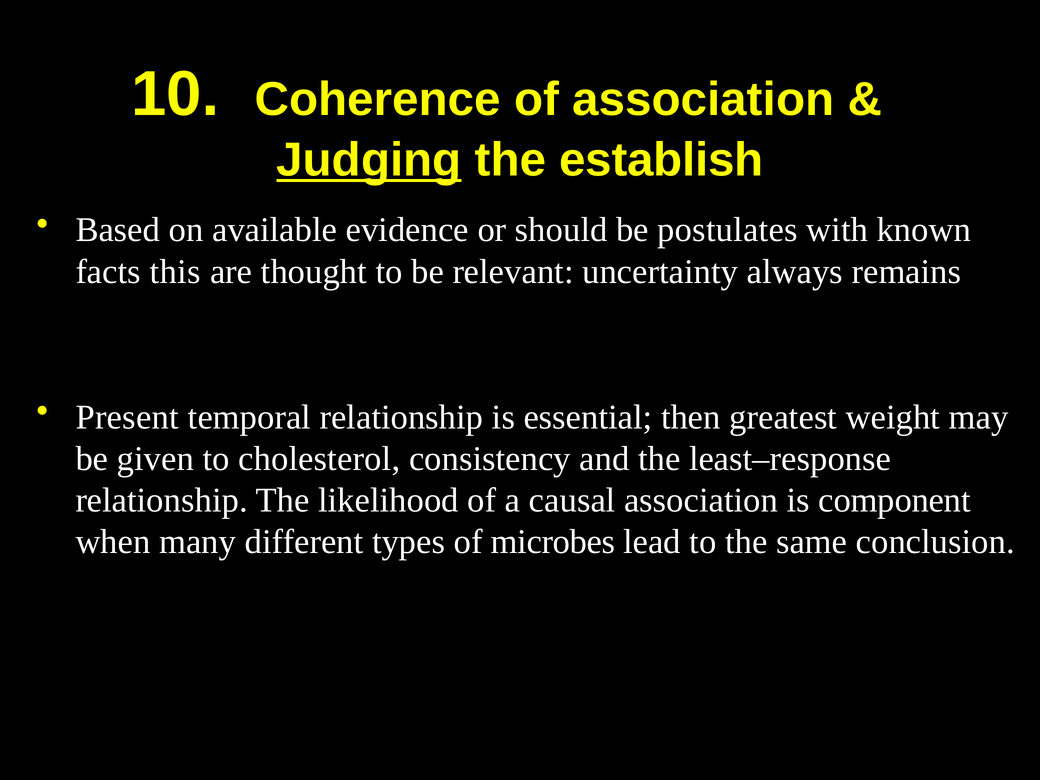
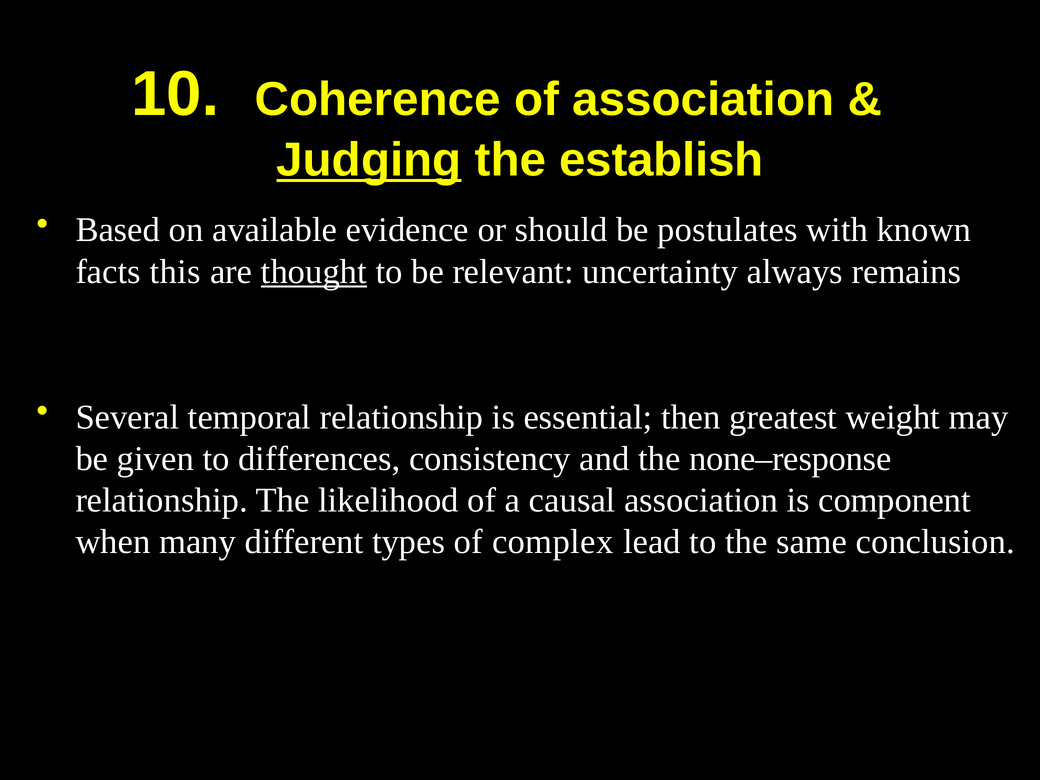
thought underline: none -> present (314, 272)
Present: Present -> Several (127, 417)
cholesterol: cholesterol -> differences (319, 459)
least–response: least–response -> none–response (790, 459)
microbes: microbes -> complex (553, 542)
